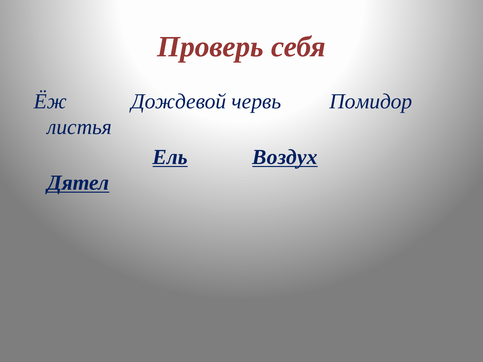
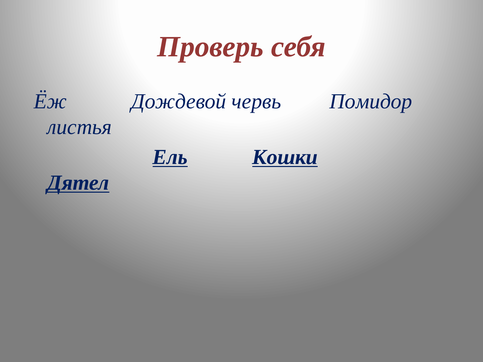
Воздух: Воздух -> Кошки (285, 157)
